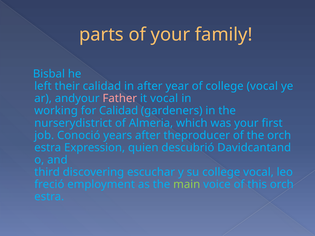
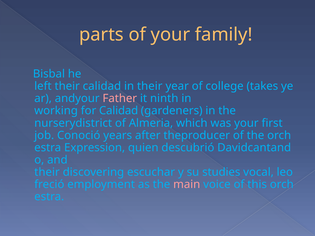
in after: after -> their (150, 86)
of college vocal: vocal -> takes (262, 86)
it vocal: vocal -> ninth (164, 99)
third: third -> their (47, 172)
su college: college -> studies (221, 172)
main colour: light green -> pink (187, 185)
